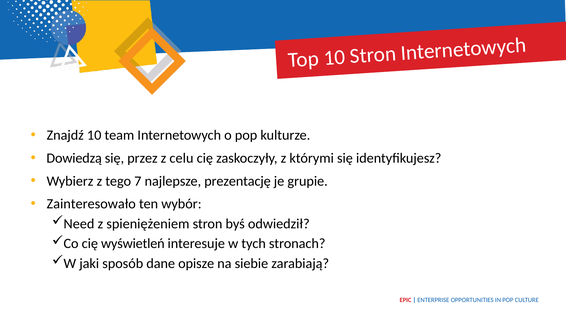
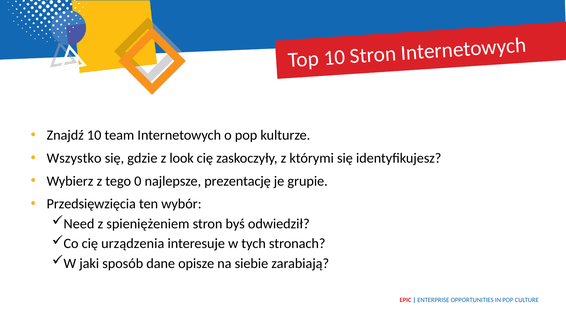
Dowiedzą: Dowiedzą -> Wszystko (74, 158)
przez: przez -> gdzie (142, 158)
celu: celu -> look (182, 158)
7: 7 -> 0 (138, 181)
Zainteresowało: Zainteresowało -> Przedsięwzięcia (91, 204)
wyświetleń: wyświetleń -> urządzenia (133, 244)
